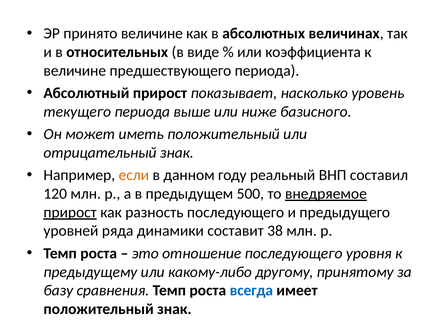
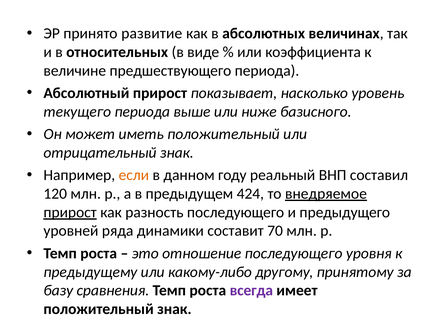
принято величине: величине -> развитие (152, 34)
500: 500 -> 424 (250, 194)
38: 38 -> 70 (275, 231)
всегда colour: blue -> purple (251, 291)
